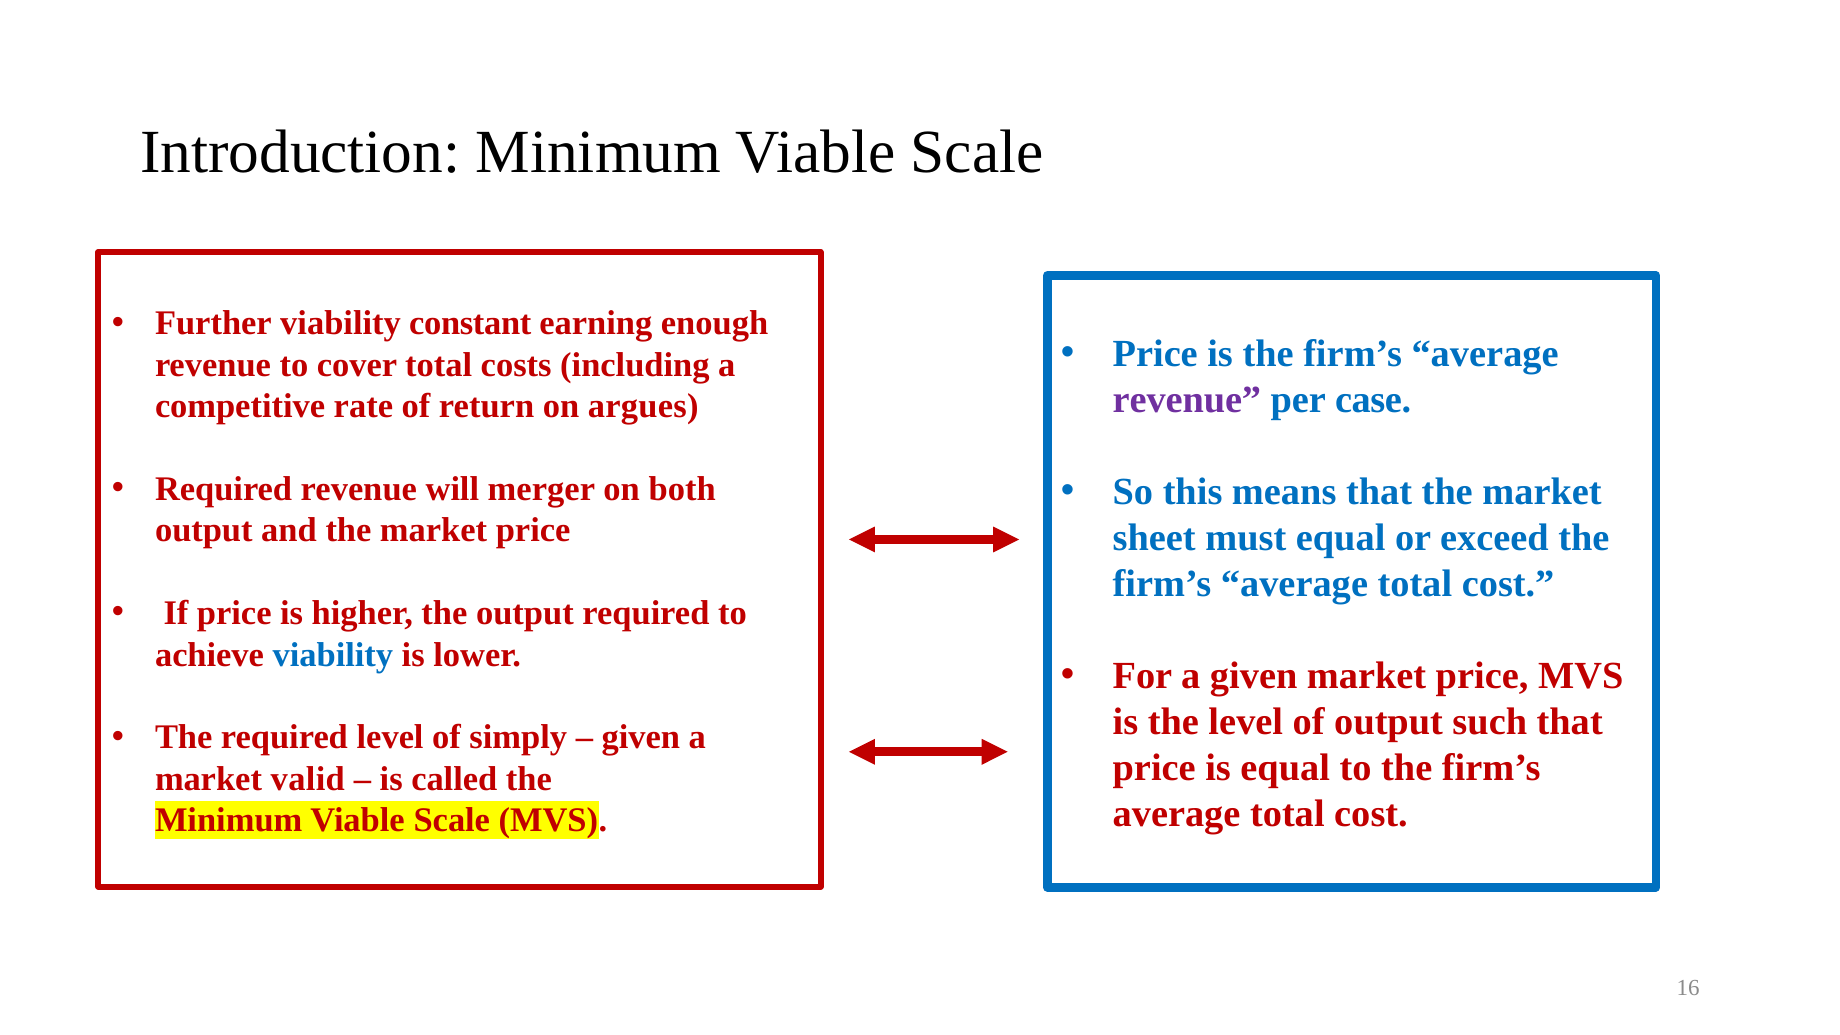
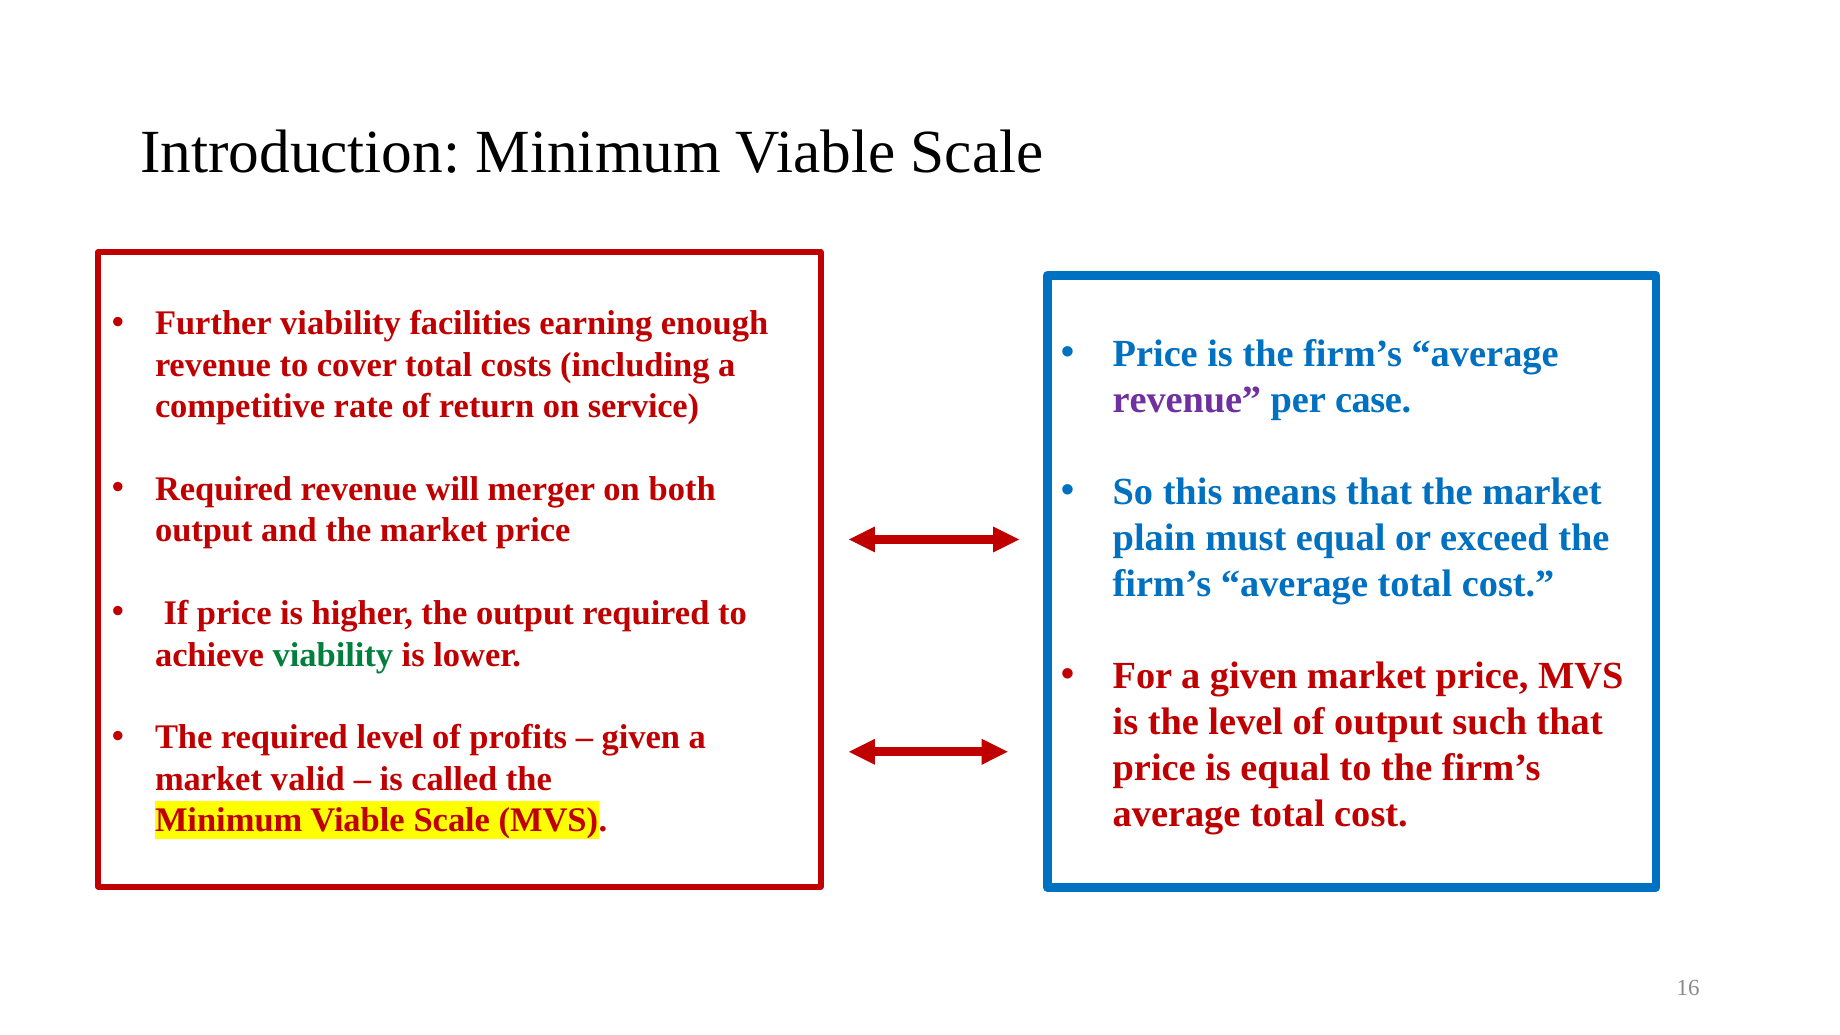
constant: constant -> facilities (470, 324)
argues: argues -> service (643, 406)
sheet: sheet -> plain (1154, 538)
viability colour: blue -> green (333, 655)
simply: simply -> profits (518, 738)
